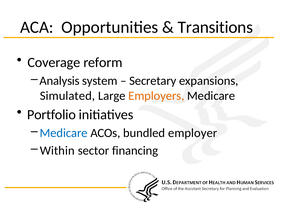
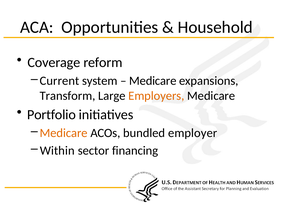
Transitions: Transitions -> Household (215, 27)
Analysis: Analysis -> Current (59, 81)
Secretary: Secretary -> Medicare (153, 81)
Simulated: Simulated -> Transform (68, 96)
Medicare colour: blue -> orange (64, 133)
